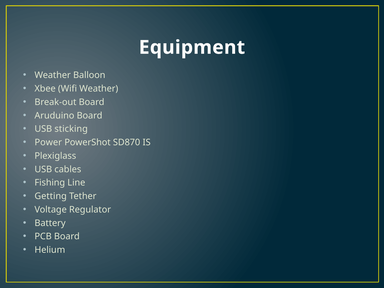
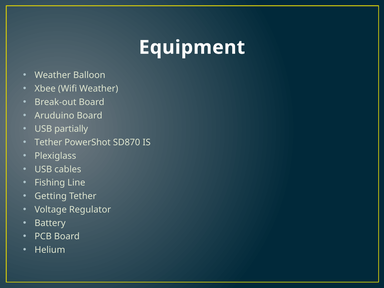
sticking: sticking -> partially (71, 129)
Power: Power -> Tether (48, 142)
